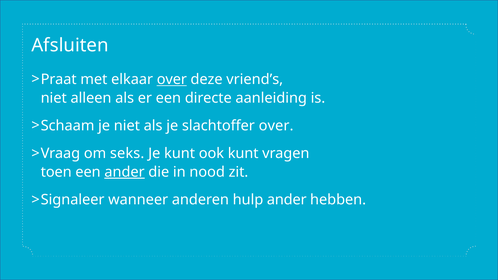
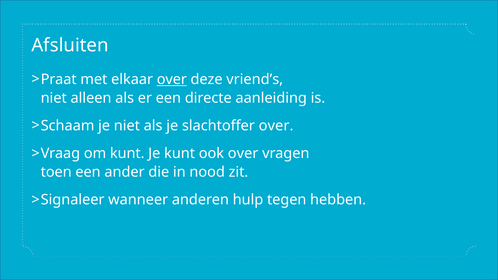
om seks: seks -> kunt (127, 154)
ook kunt: kunt -> over (243, 154)
ander underline: present -> none (125, 172)
hulp ander: ander -> tegen (287, 200)
